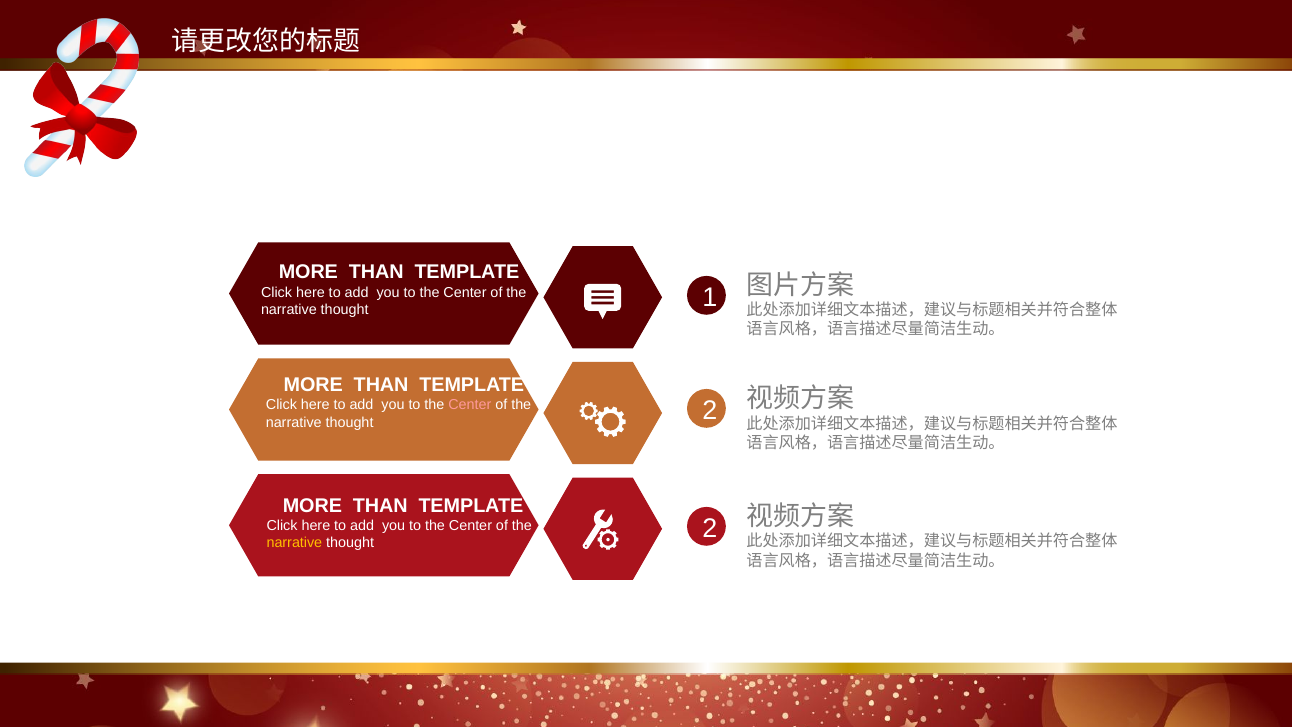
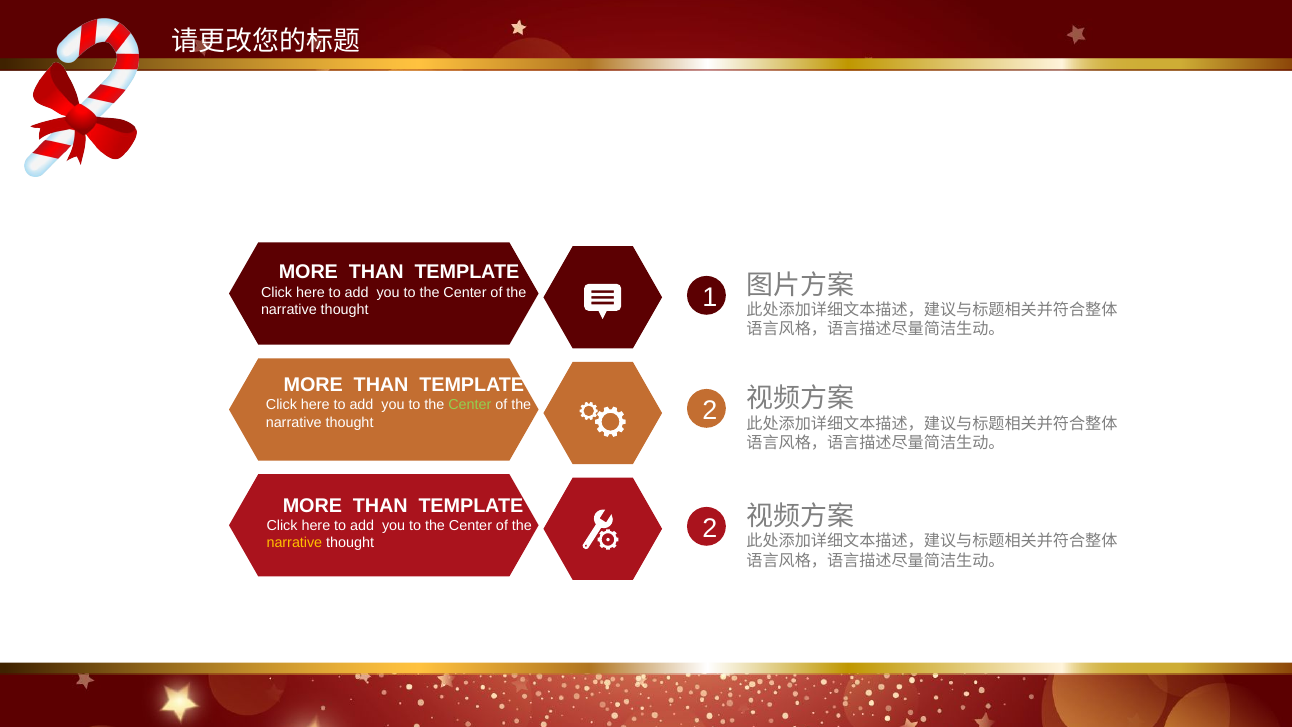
Center colour: pink -> light green (470, 405)
